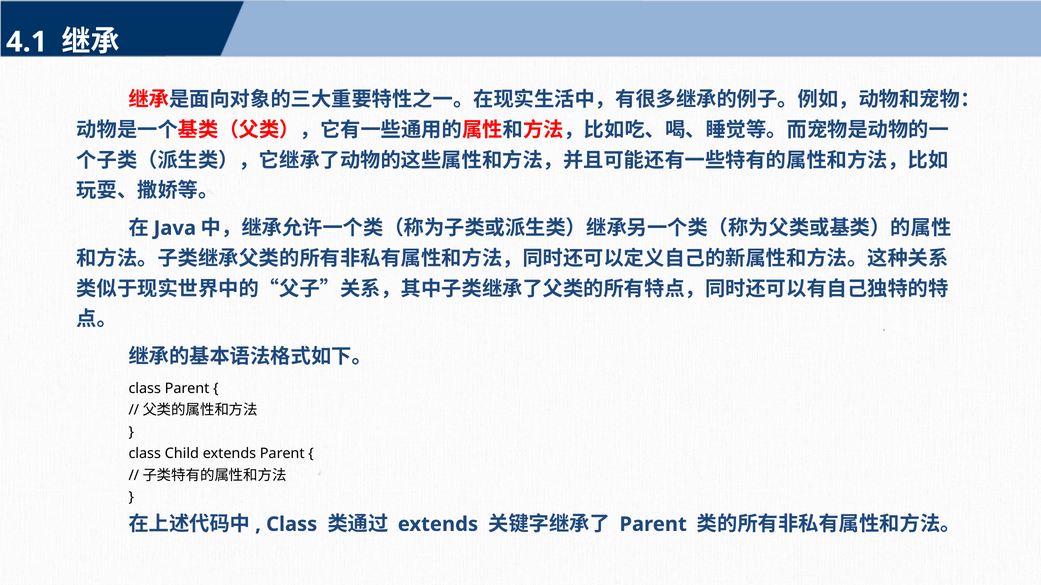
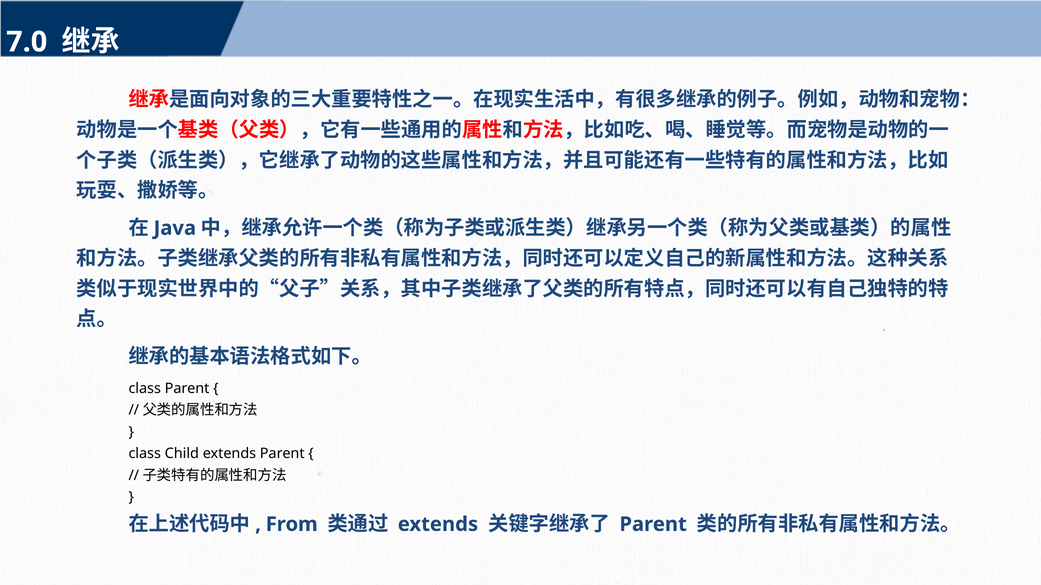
4.1: 4.1 -> 7.0 (27, 42)
Class: Class -> From (292, 525)
